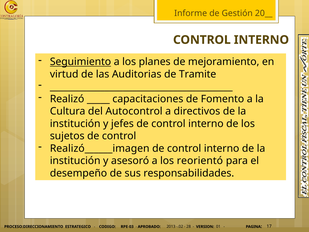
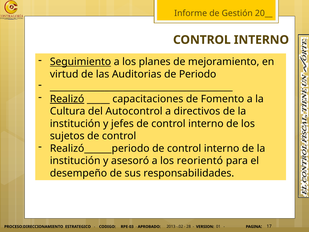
Tramite: Tramite -> Periodo (198, 74)
Realizó underline: none -> present (67, 99)
Realizó______imagen: Realizó______imagen -> Realizó______periodo (100, 148)
